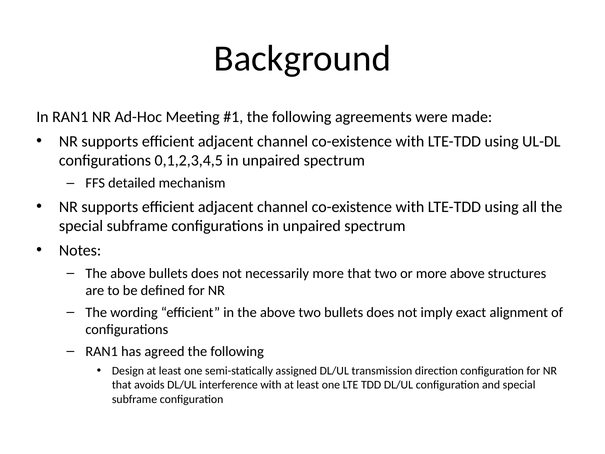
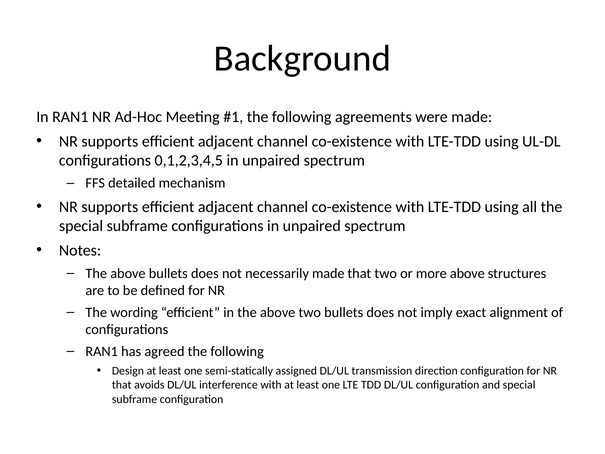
necessarily more: more -> made (328, 273)
